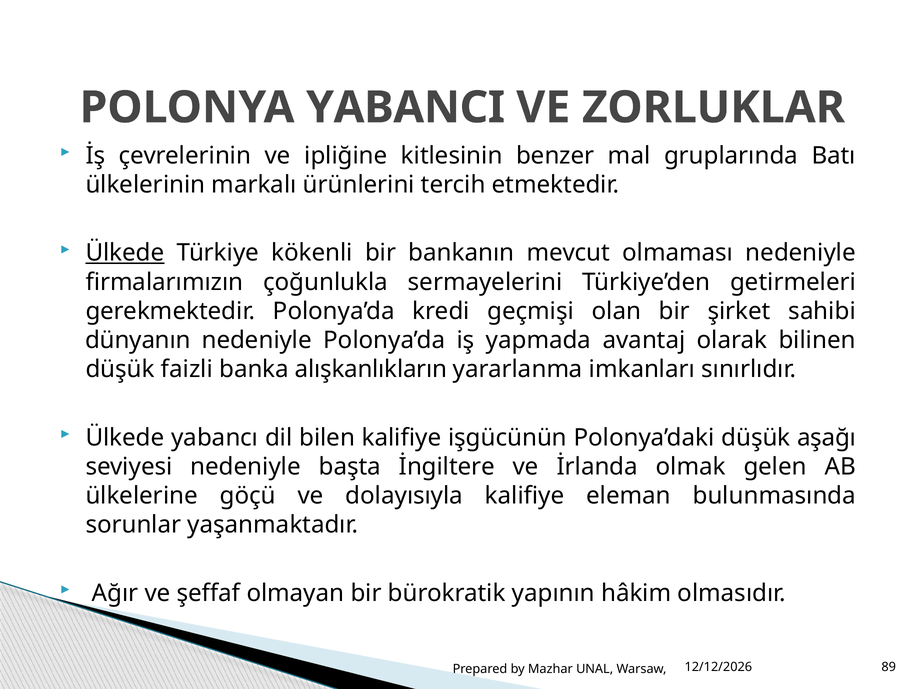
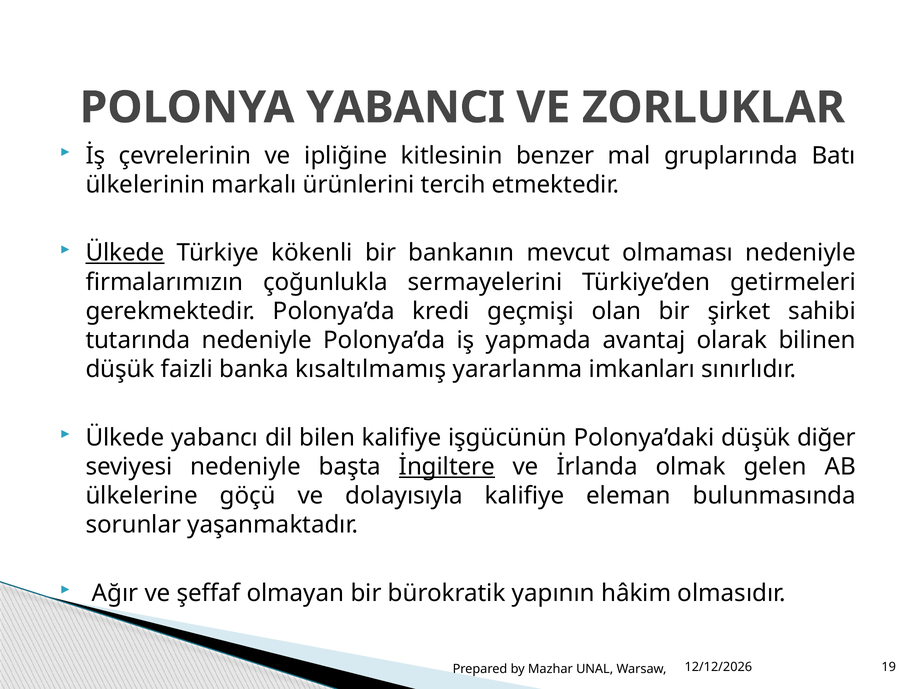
dünyanın: dünyanın -> tutarında (138, 340)
alışkanlıkların: alışkanlıkların -> kısaltılmamış (371, 369)
aşağı: aşağı -> diğer (827, 437)
İngiltere underline: none -> present (447, 466)
89: 89 -> 19 (889, 667)
